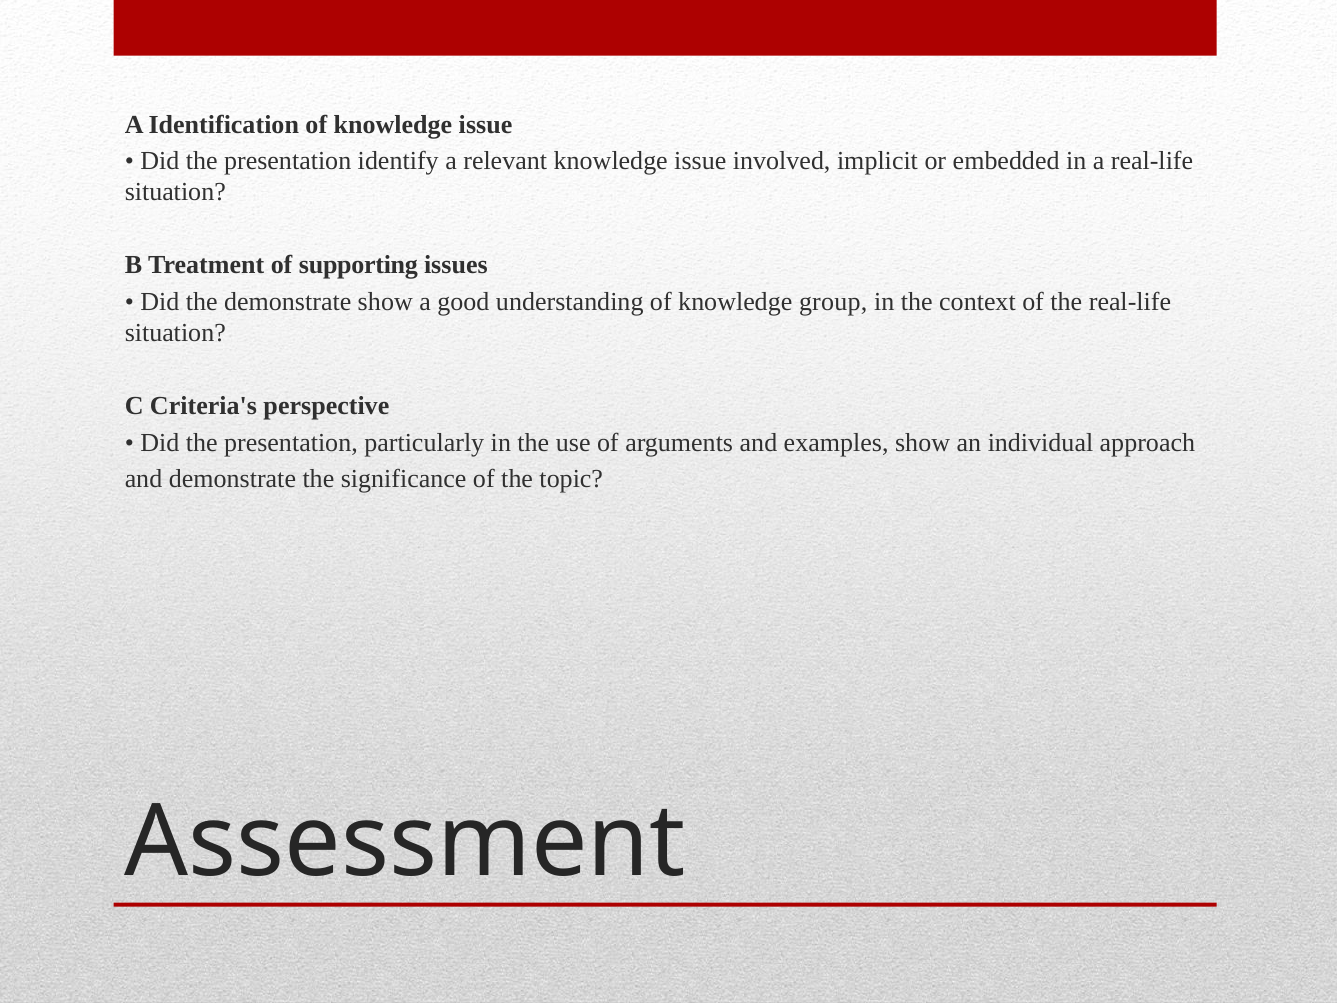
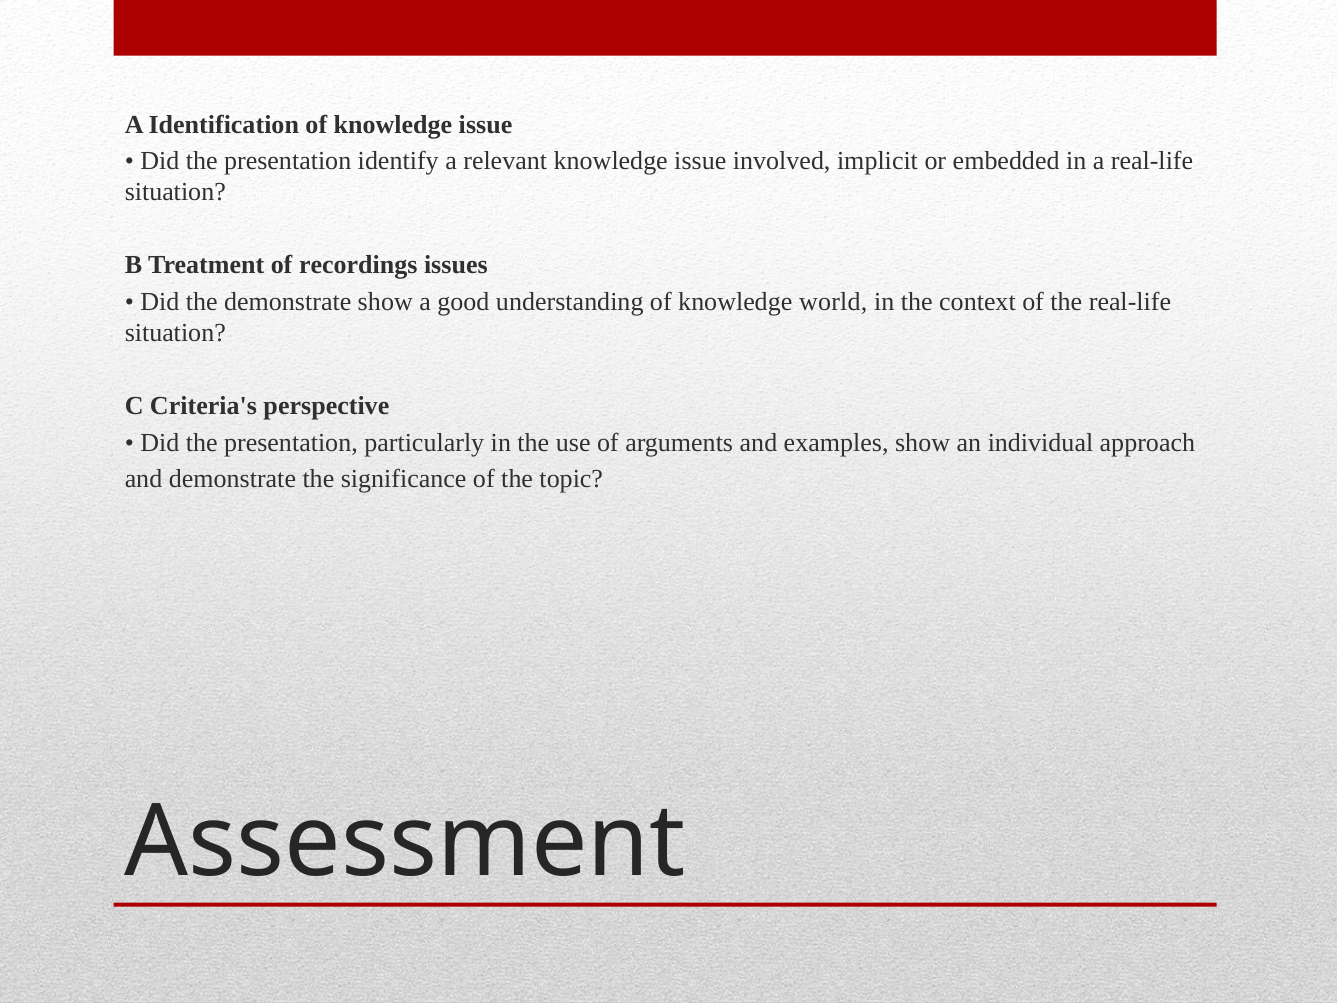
supporting: supporting -> recordings (358, 265)
group: group -> world (833, 302)
